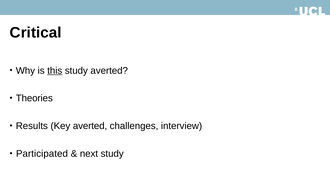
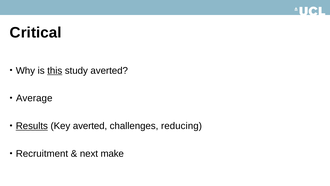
Theories: Theories -> Average (34, 98)
Results underline: none -> present (32, 126)
interview: interview -> reducing (181, 126)
Participated: Participated -> Recruitment (42, 153)
next study: study -> make (112, 153)
